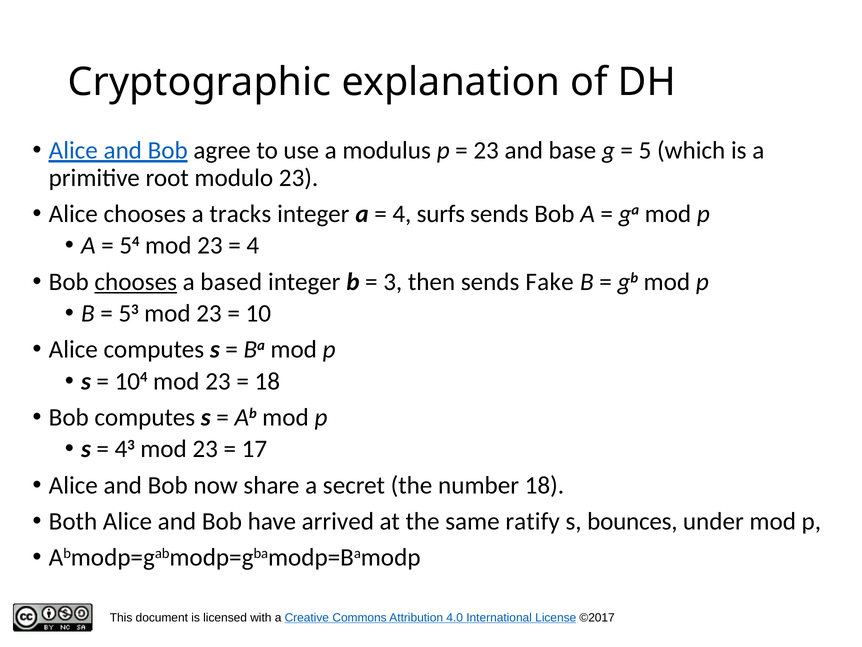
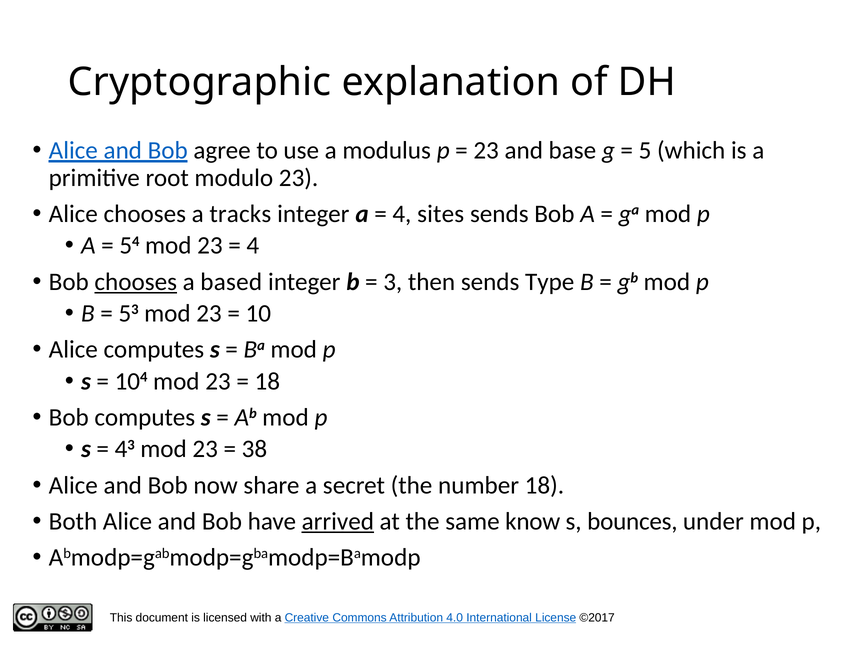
surfs: surfs -> sites (441, 214)
Fake: Fake -> Type (550, 282)
17: 17 -> 38 (254, 449)
arrived underline: none -> present (338, 521)
ratify: ratify -> know (533, 521)
